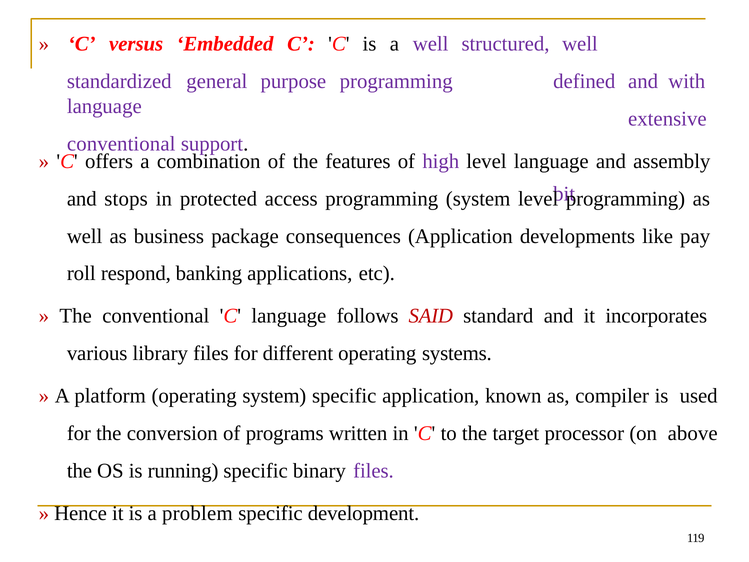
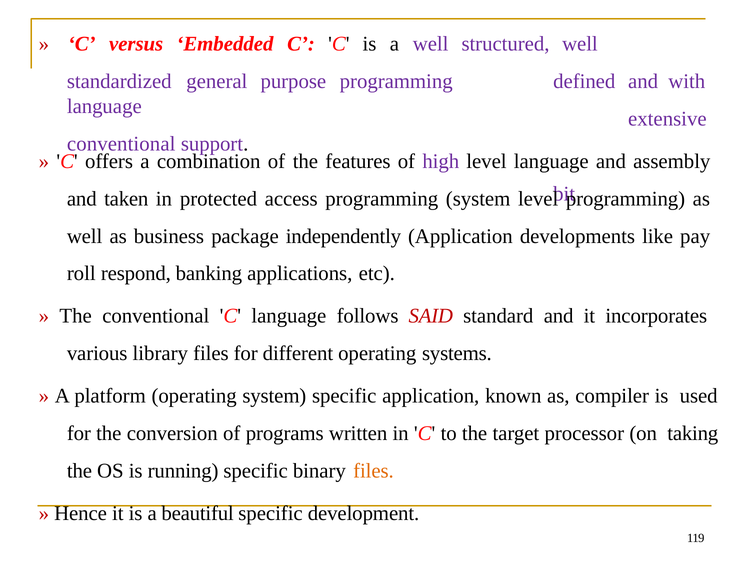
stops: stops -> taken (126, 199)
consequences: consequences -> independently (343, 236)
above: above -> taking (693, 433)
files colour: purple -> orange (373, 471)
problem: problem -> beautiful (198, 513)
